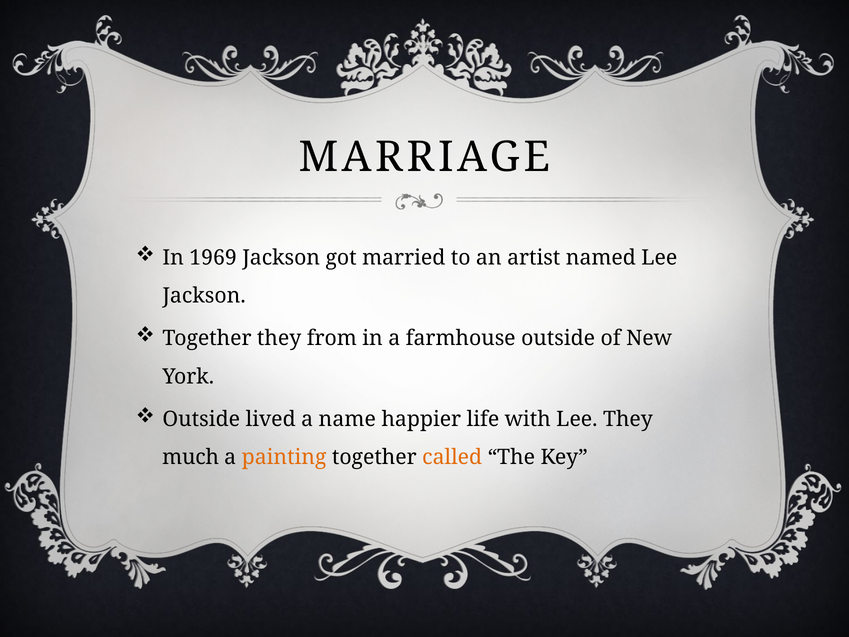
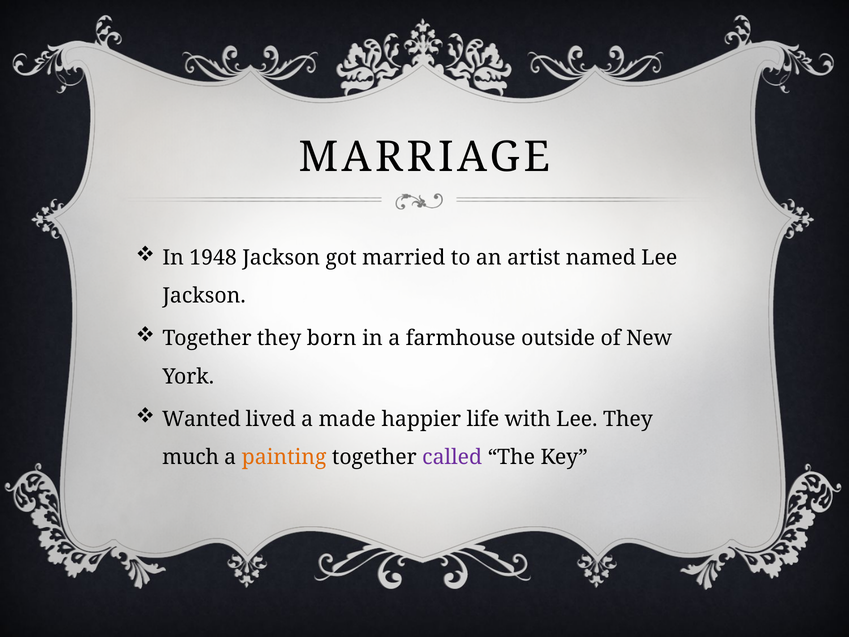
1969: 1969 -> 1948 (213, 258)
from: from -> born (332, 338)
Outside: Outside -> Wanted (201, 419)
name: name -> made (347, 419)
called colour: orange -> purple (452, 457)
